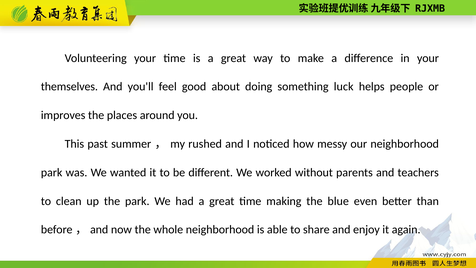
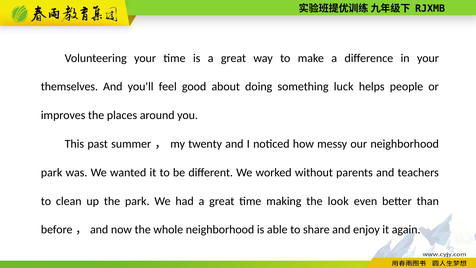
rushed: rushed -> twenty (205, 144)
blue: blue -> look (338, 201)
